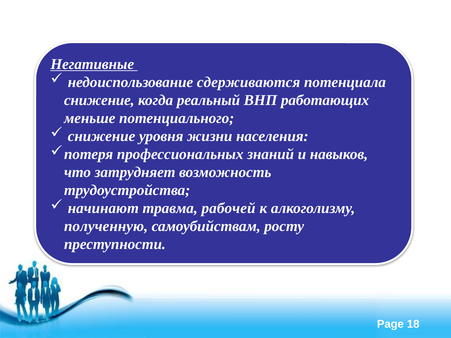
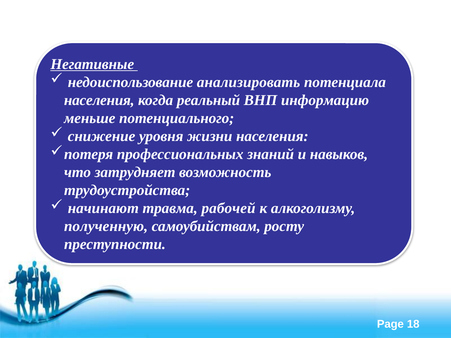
сдерживаются: сдерживаются -> анализировать (249, 82)
снижение: снижение -> населения (99, 100)
работающих: работающих -> информацию (325, 100)
